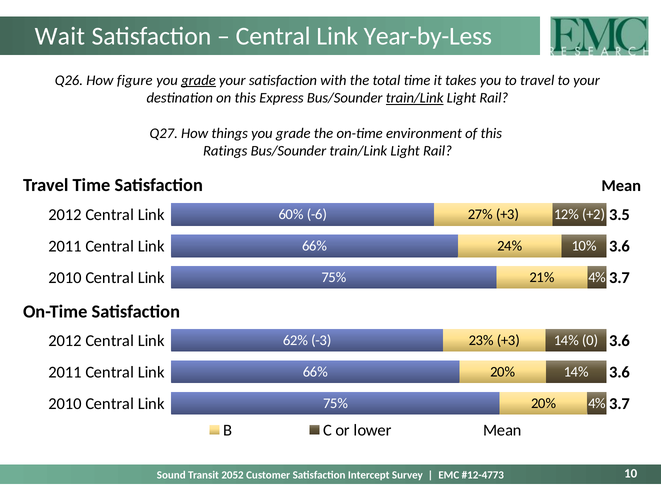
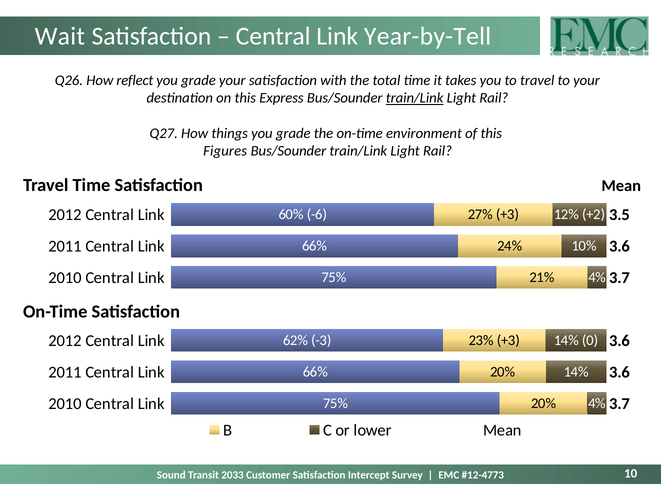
Year-by-Less: Year-by-Less -> Year-by-Tell (428, 36)
figure: figure -> reflect (135, 80)
grade underline: present -> none (198, 80)
Ratings: Ratings -> Figures (225, 151)
2052: 2052 -> 2033 (233, 475)
